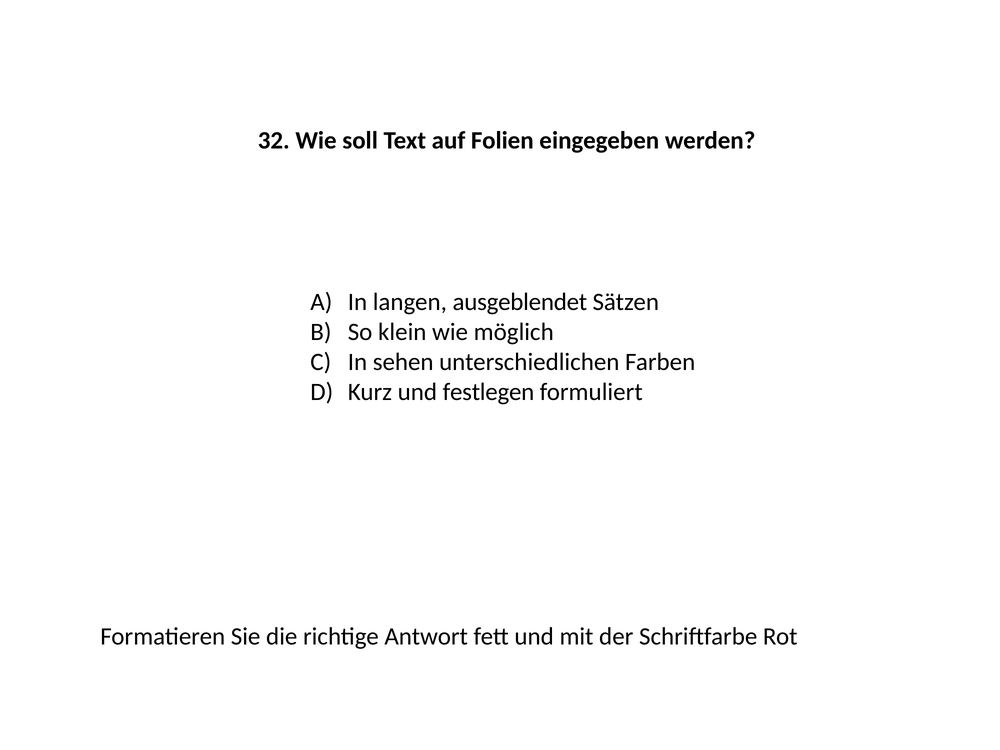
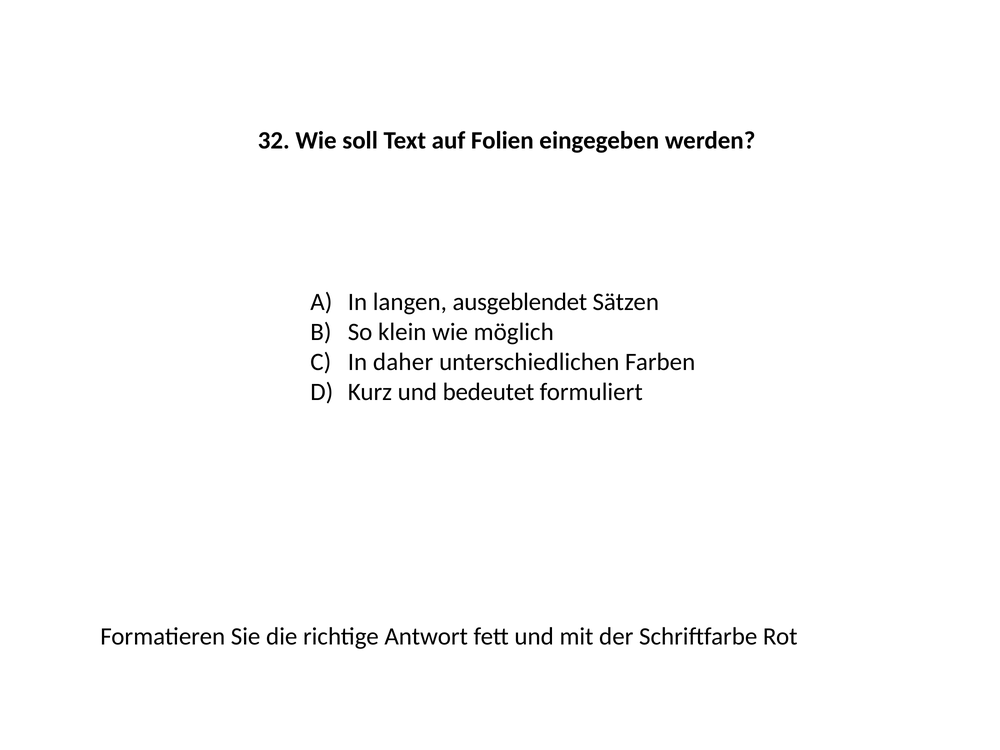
sehen: sehen -> daher (403, 362)
festlegen: festlegen -> bedeutet (488, 392)
